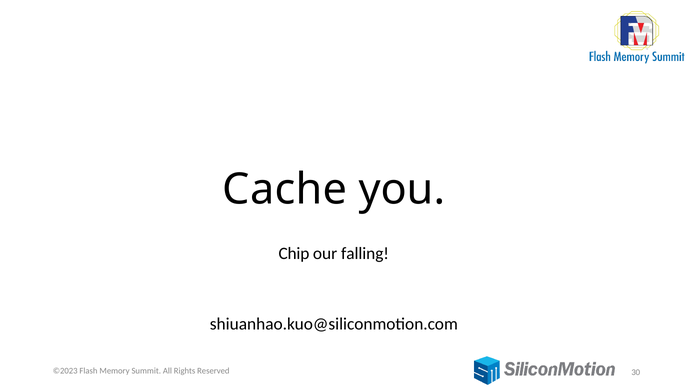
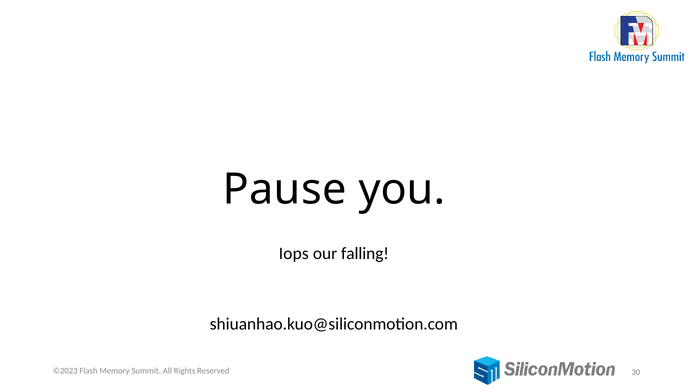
Cache: Cache -> Pause (285, 189)
Chip: Chip -> Iops (294, 253)
